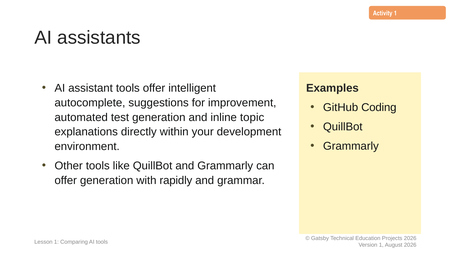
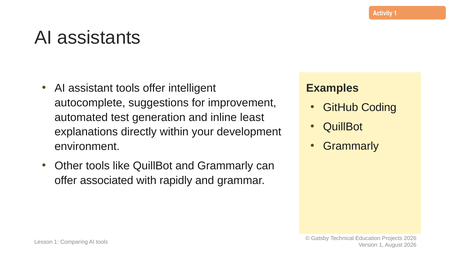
topic: topic -> least (252, 118)
offer generation: generation -> associated (107, 181)
